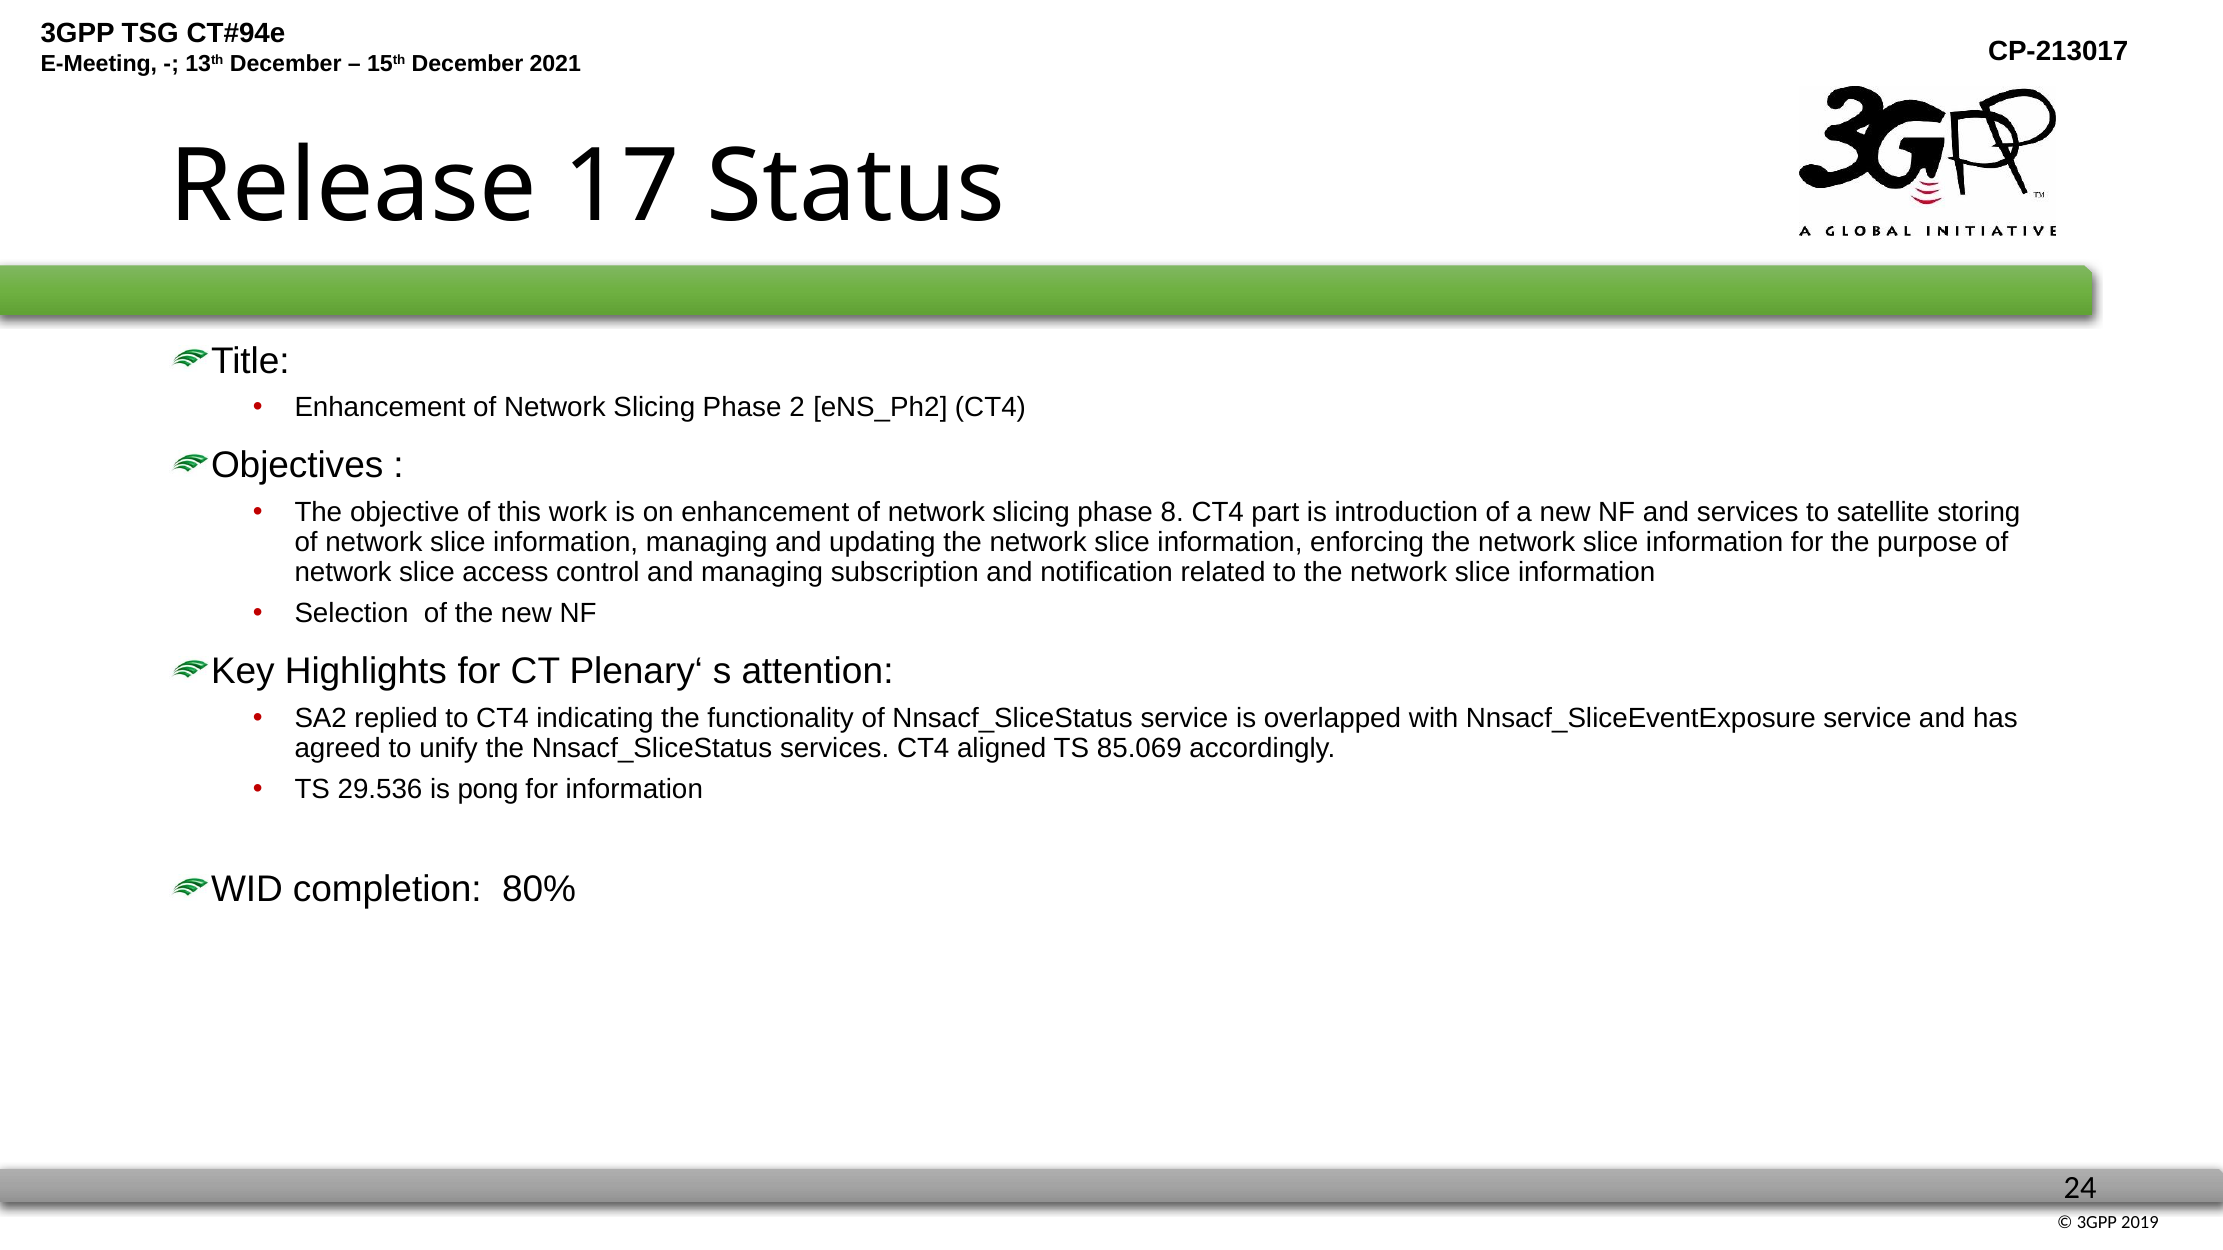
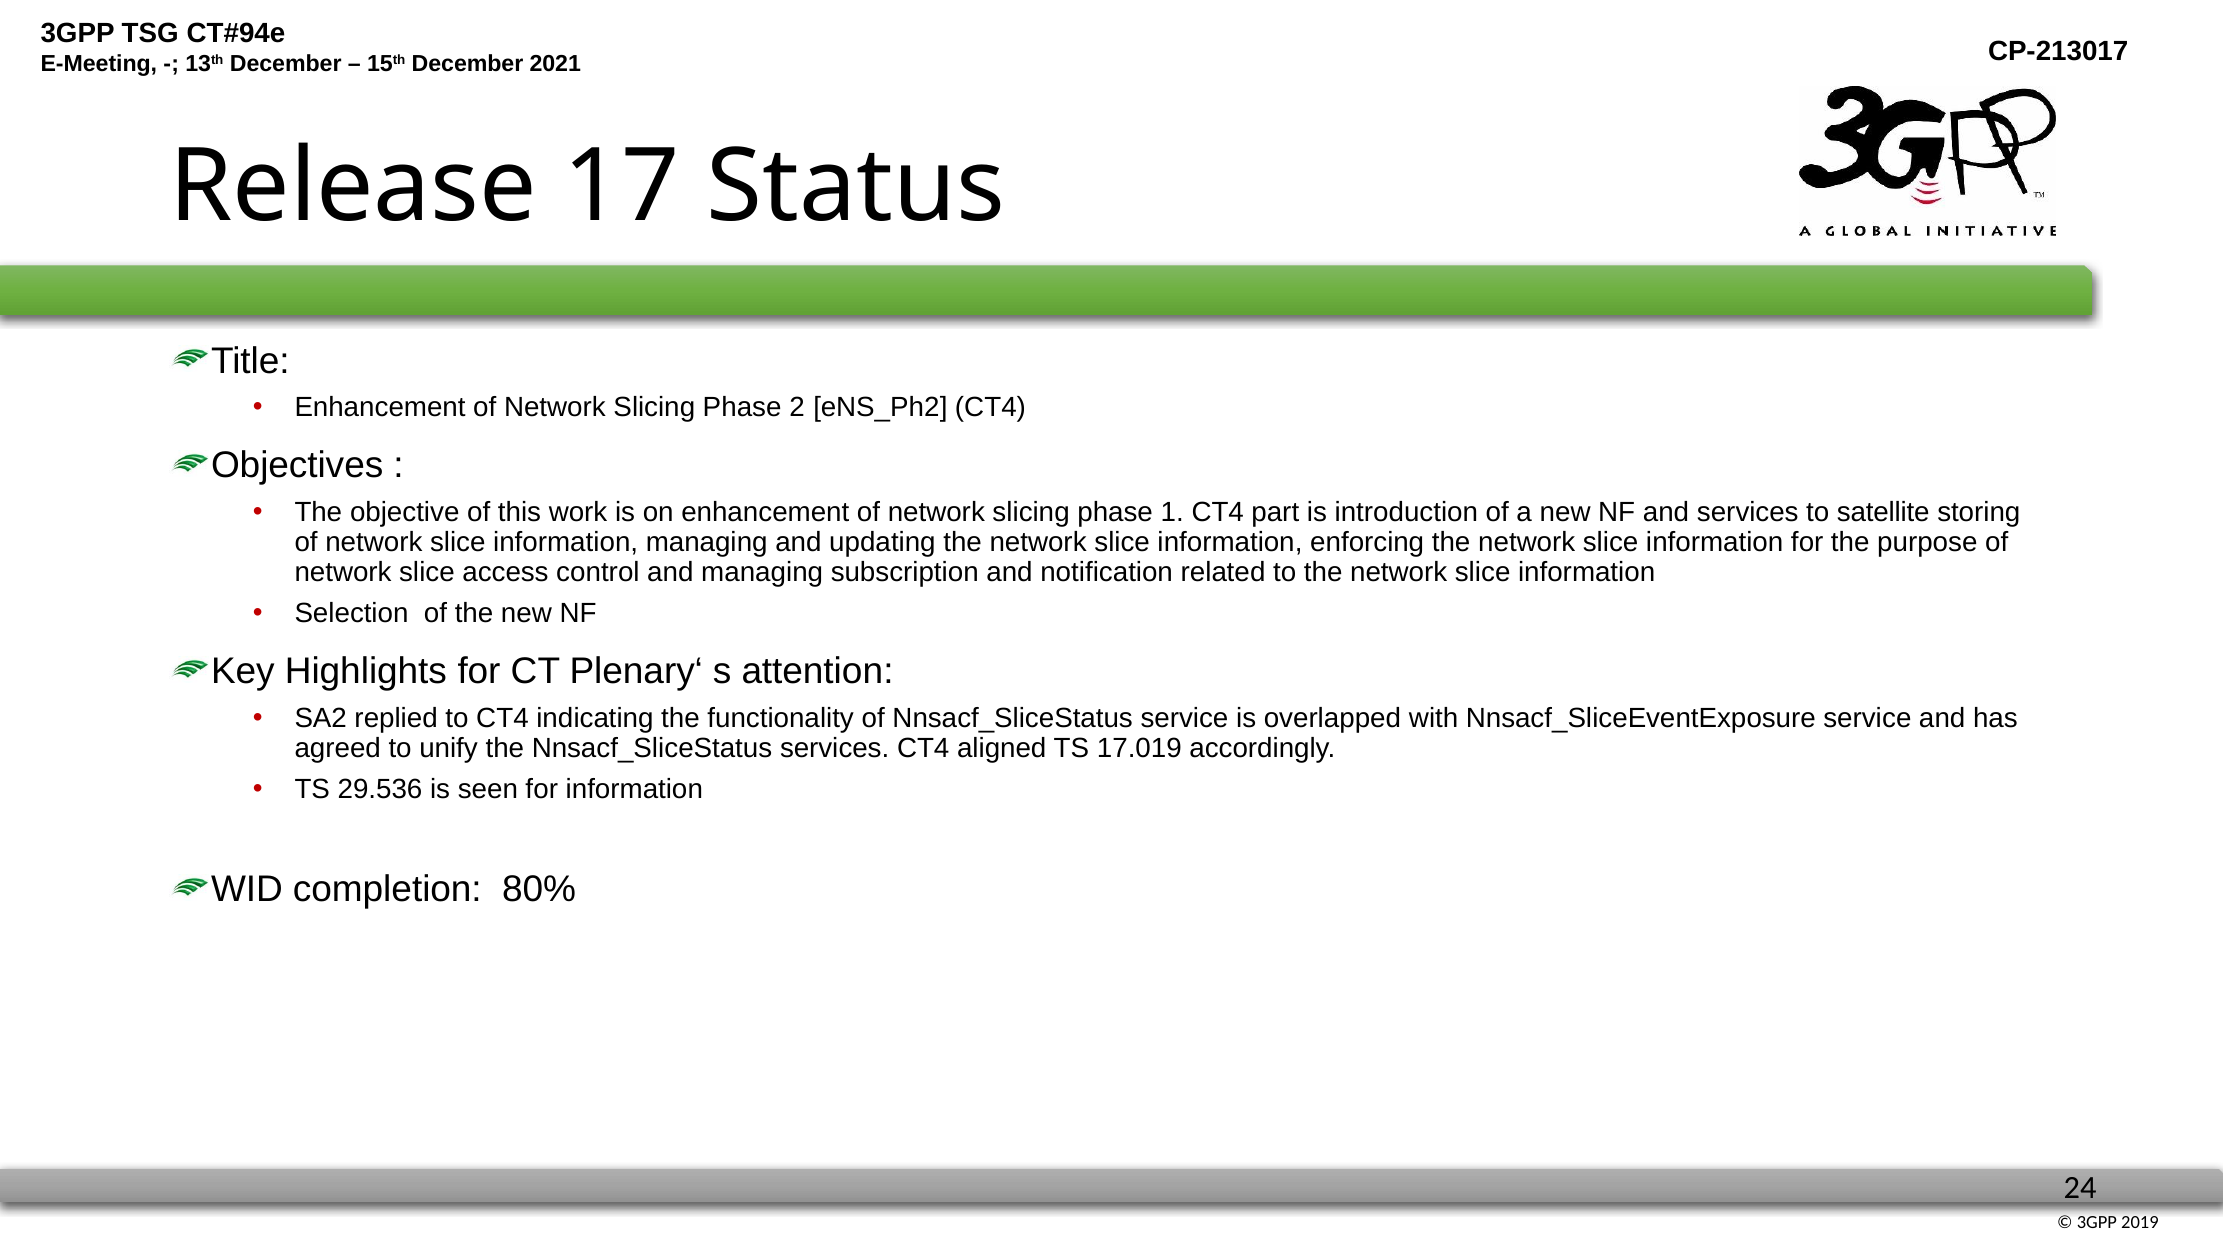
8: 8 -> 1 (1172, 512)
85.069: 85.069 -> 17.019 (1139, 749)
pong: pong -> seen (488, 790)
